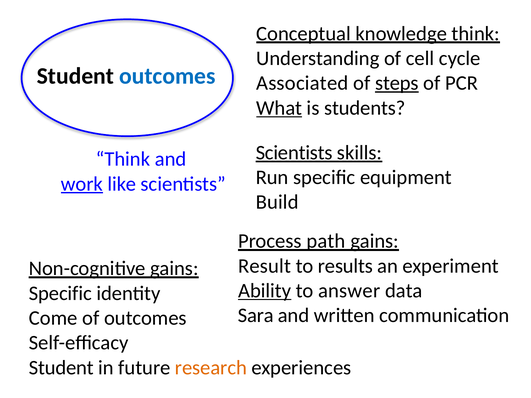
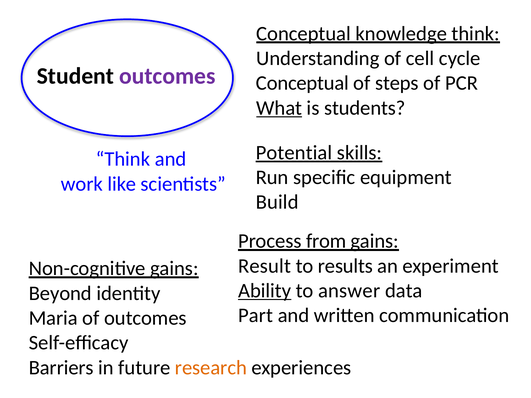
outcomes colour: blue -> purple (167, 76)
Associated: Associated -> Conceptual (302, 83)
steps underline: present -> none (397, 83)
Scientists: Scientists -> Potential (294, 153)
work underline: present -> none (82, 184)
path: path -> from (326, 241)
Specific: Specific -> Beyond (60, 293)
Sara: Sara -> Part (256, 316)
Come: Come -> Maria (53, 318)
Student: Student -> Barriers (61, 368)
